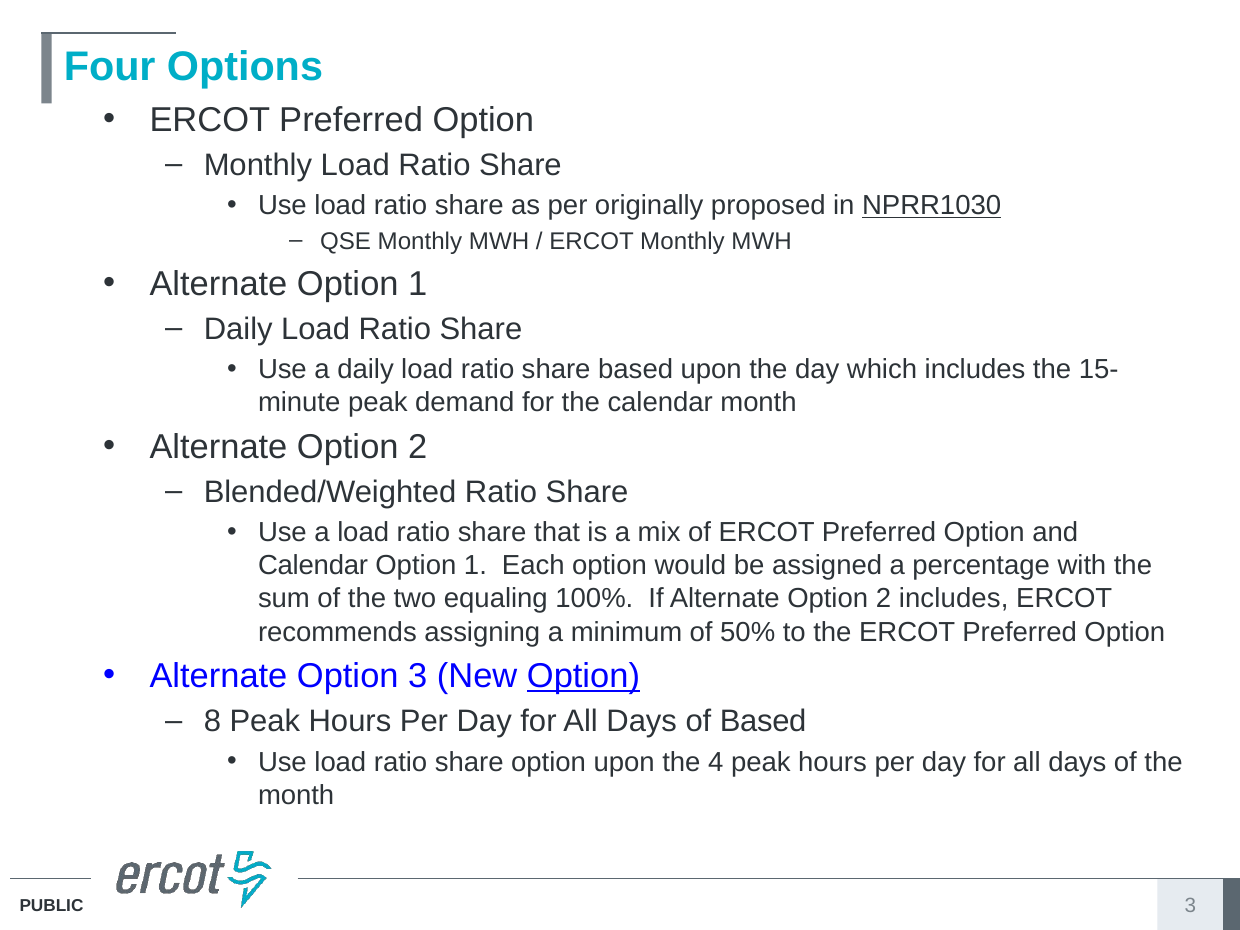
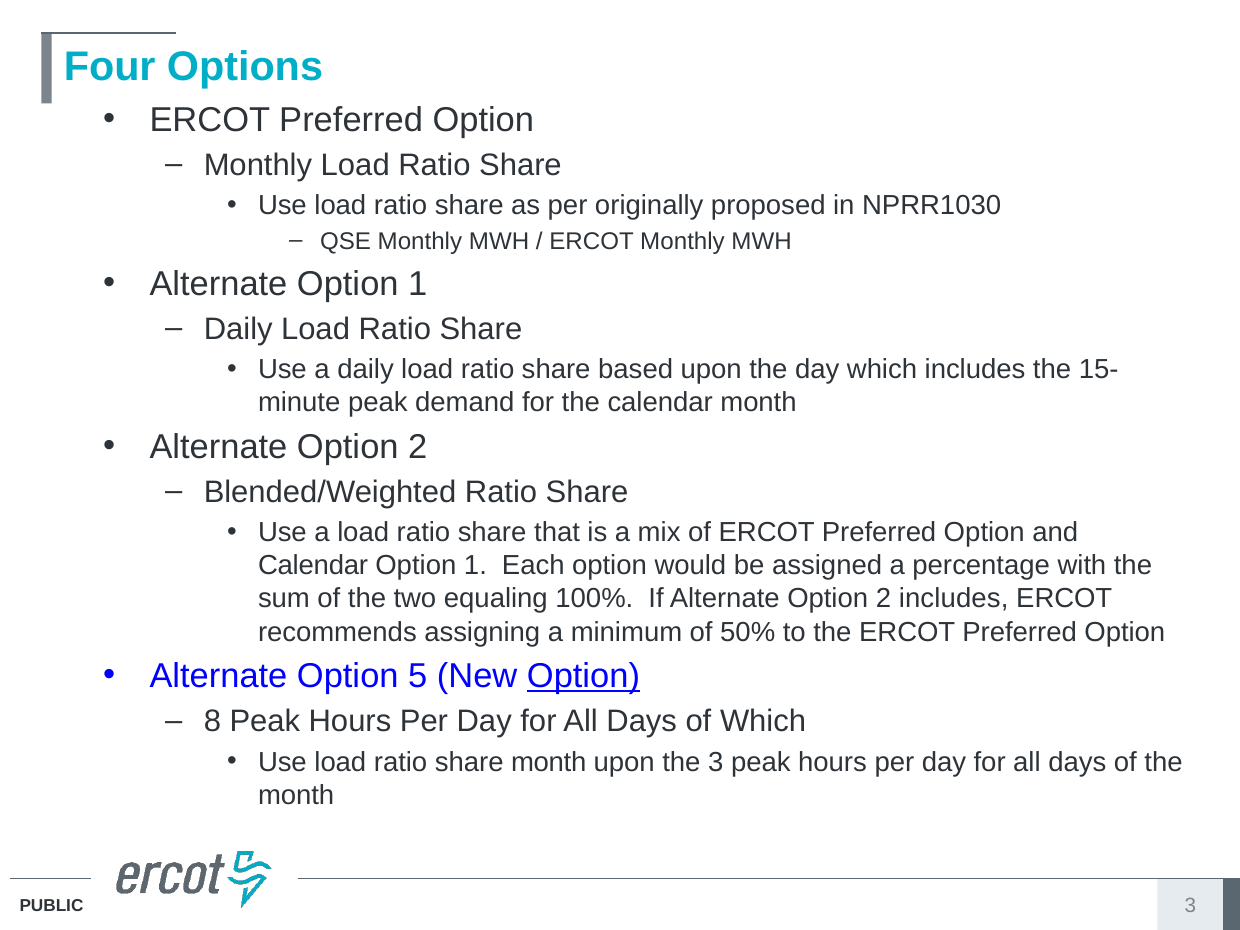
NPRR1030 underline: present -> none (932, 206)
Option 3: 3 -> 5 (418, 677)
of Based: Based -> Which (763, 722)
share option: option -> month (549, 762)
the 4: 4 -> 3 (716, 762)
